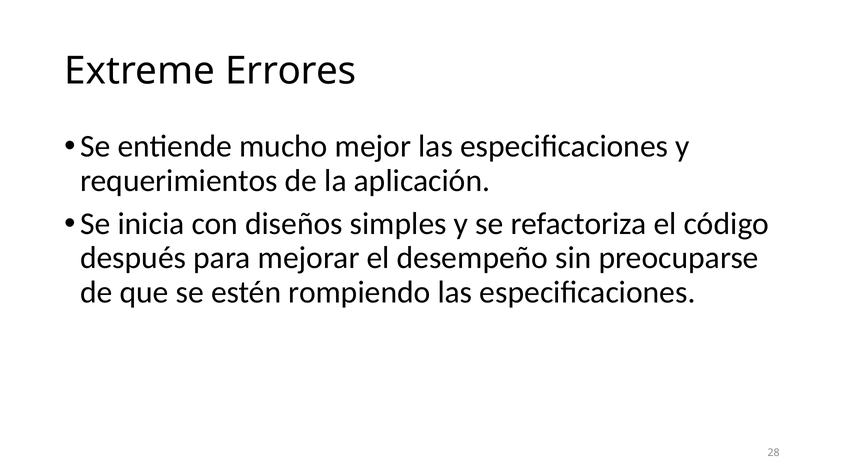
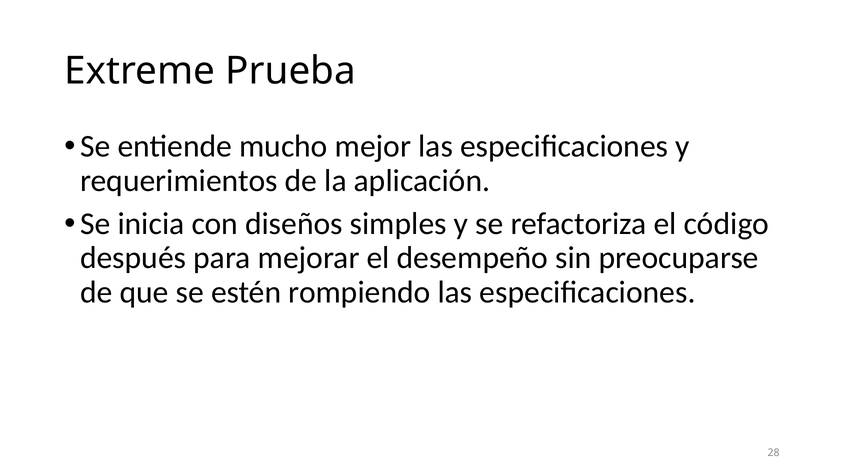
Errores: Errores -> Prueba (291, 71)
